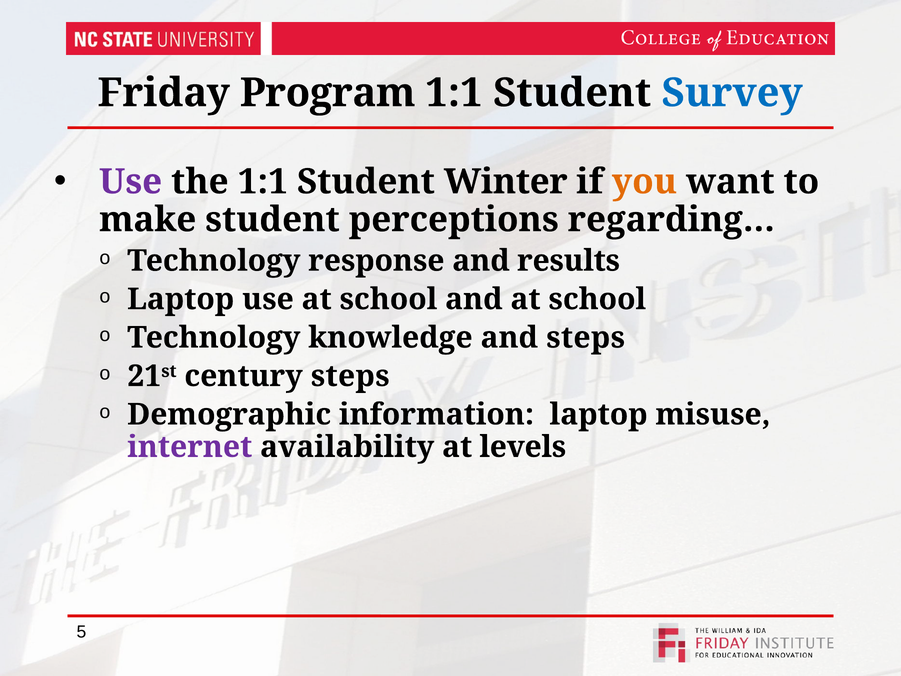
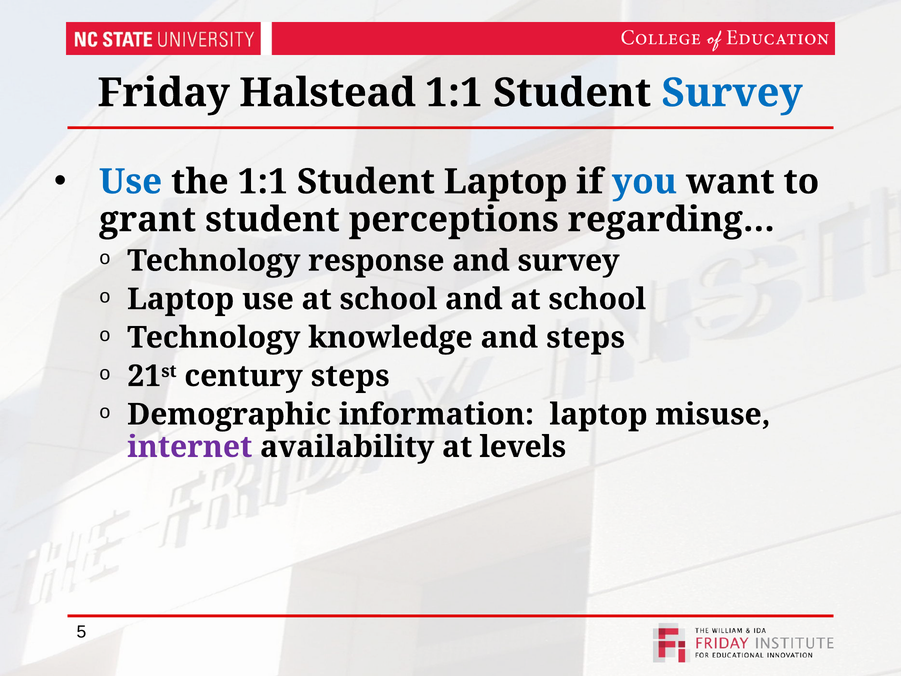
Program: Program -> Halstead (328, 93)
Use colour: purple -> blue (131, 182)
Student Winter: Winter -> Laptop (506, 182)
you colour: orange -> blue (644, 182)
make: make -> grant (148, 220)
and results: results -> survey (568, 261)
